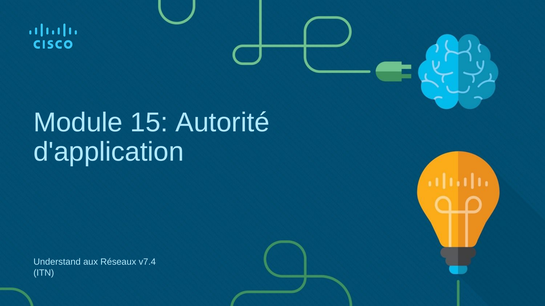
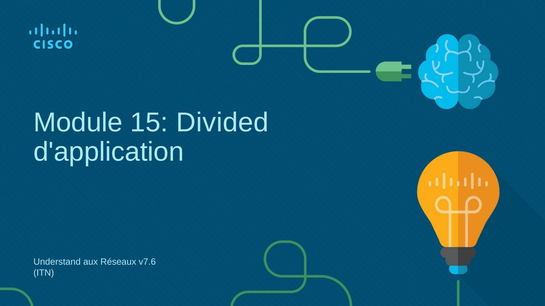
Autorité: Autorité -> Divided (222, 123)
v7.4: v7.4 -> v7.6 (147, 262)
